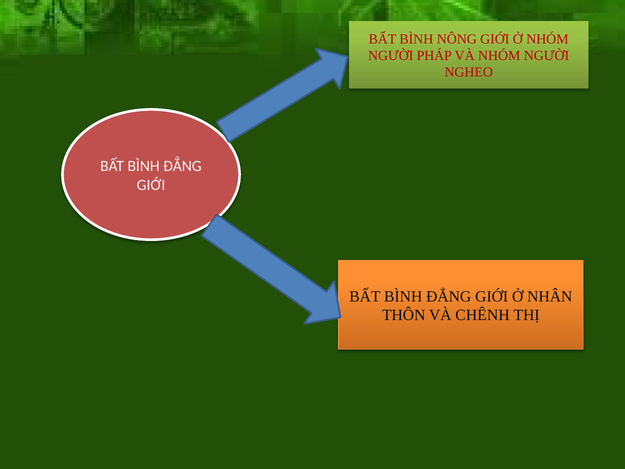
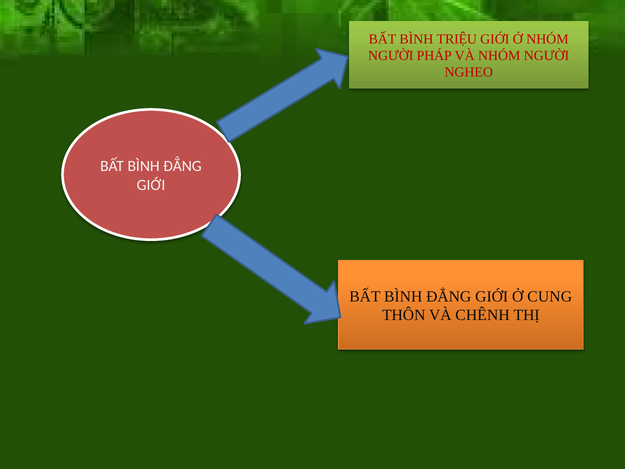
NÔNG: NÔNG -> TRIỆU (457, 39)
NHÂN: NHÂN -> CUNG (550, 296)
